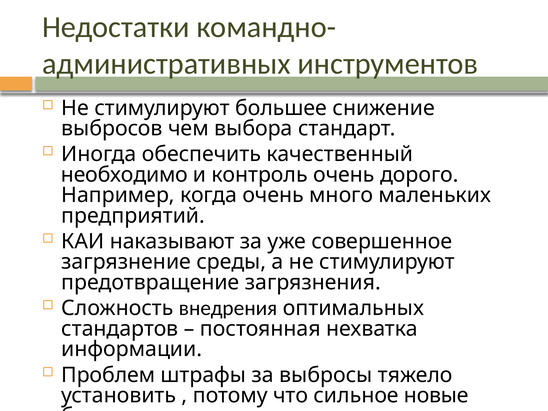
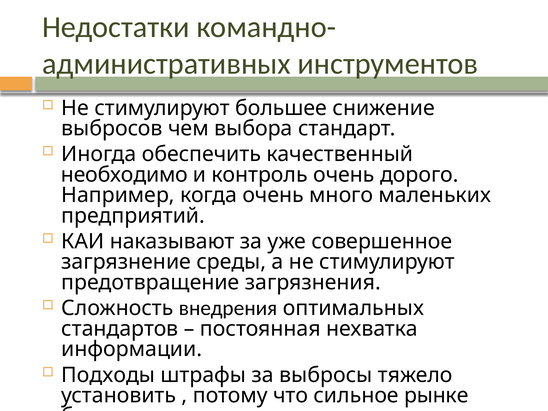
Проблем: Проблем -> Подходы (108, 375)
новые: новые -> рынке (436, 395)
